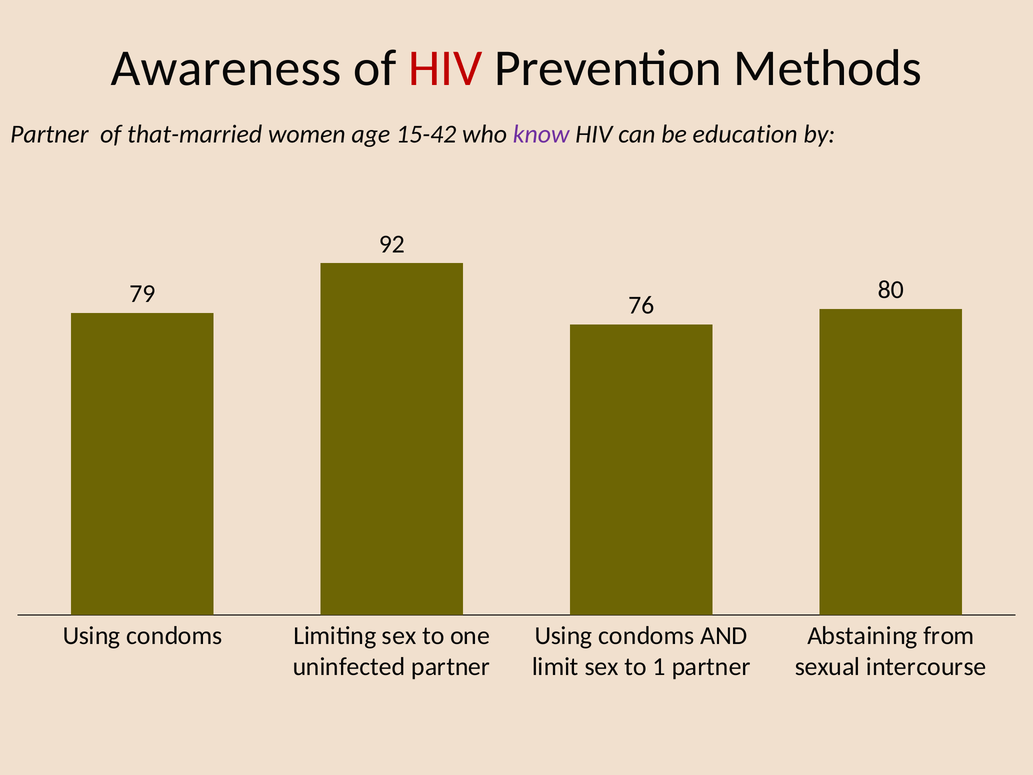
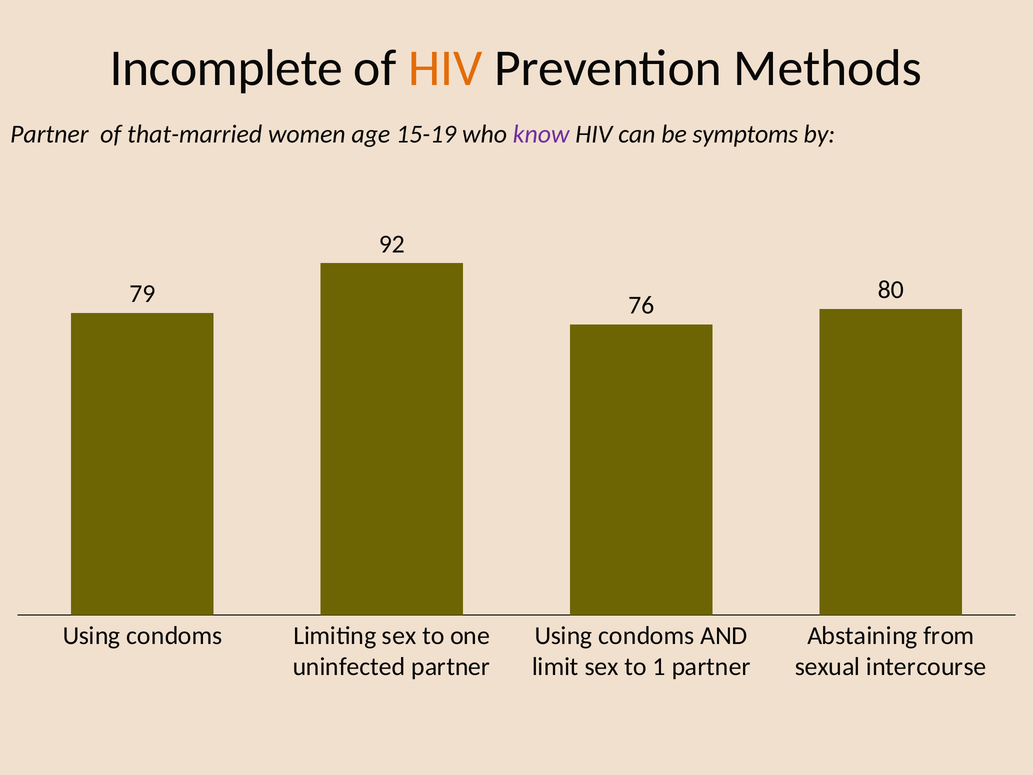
Awareness: Awareness -> Incomplete (226, 68)
HIV colour: red -> orange (445, 68)
15-42: 15-42 -> 15-19 (426, 134)
education: education -> symptoms (745, 134)
